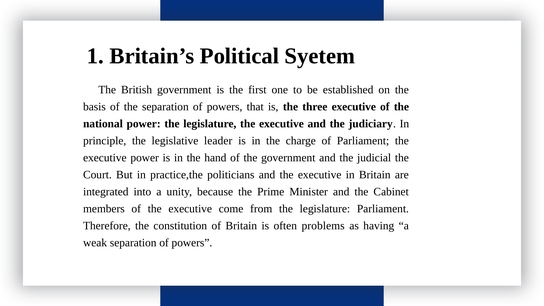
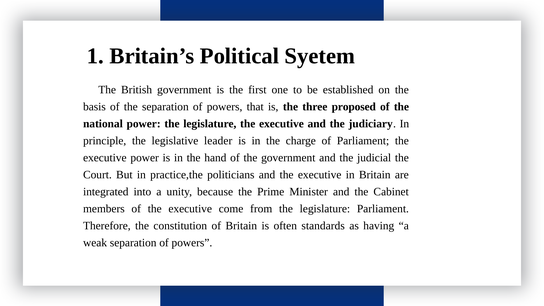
three executive: executive -> proposed (354, 107)
problems: problems -> standards (323, 226)
